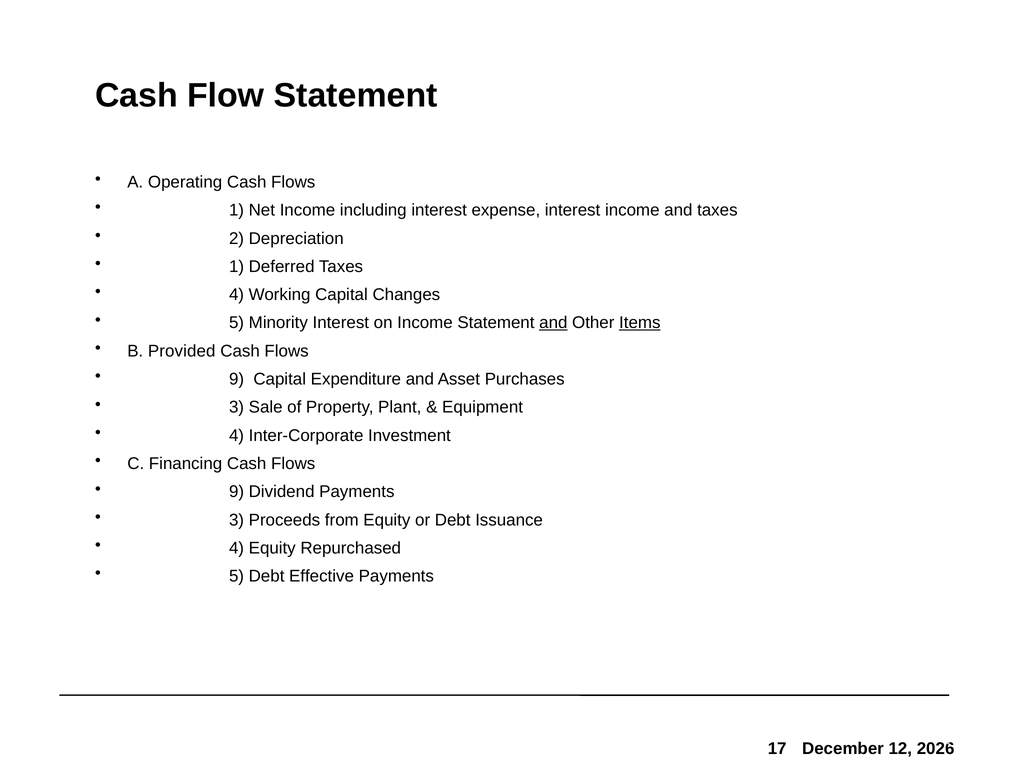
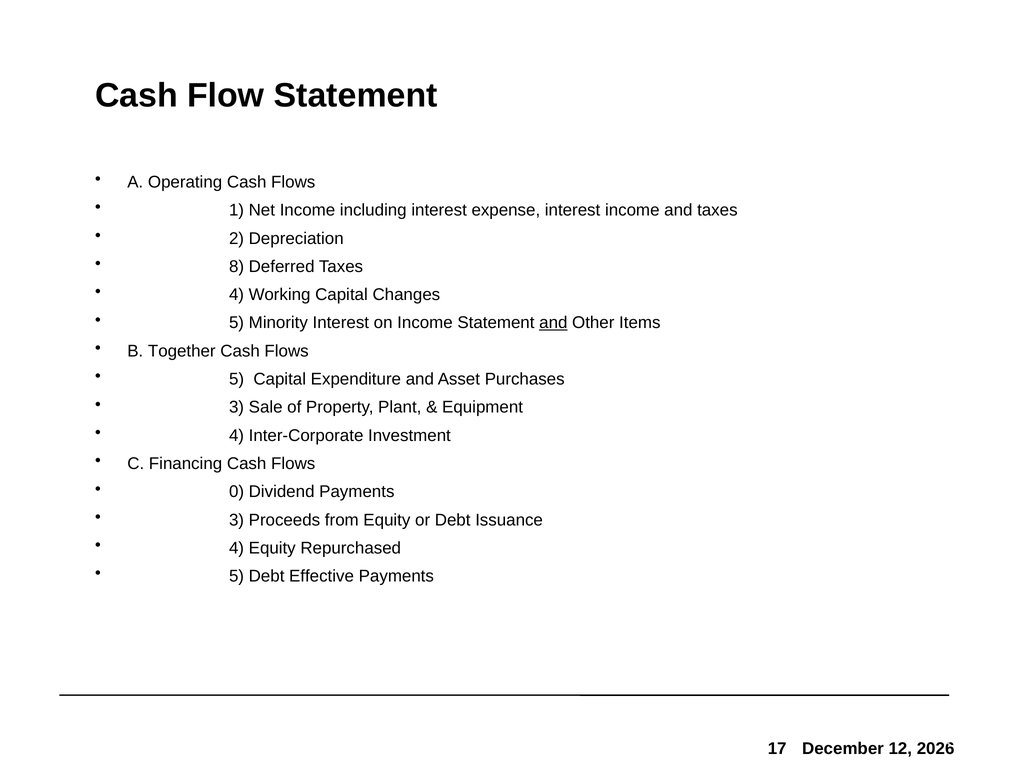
1: 1 -> 8 (237, 266)
Items underline: present -> none (640, 323)
Provided: Provided -> Together (182, 351)
9: 9 -> 5 (237, 379)
9: 9 -> 0 (237, 492)
